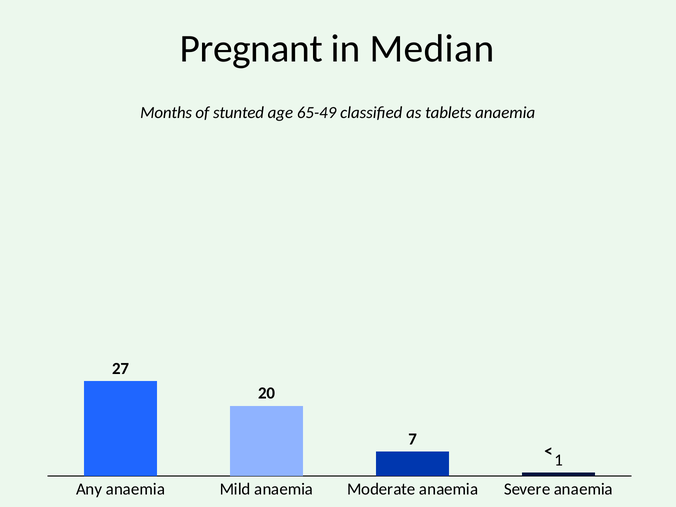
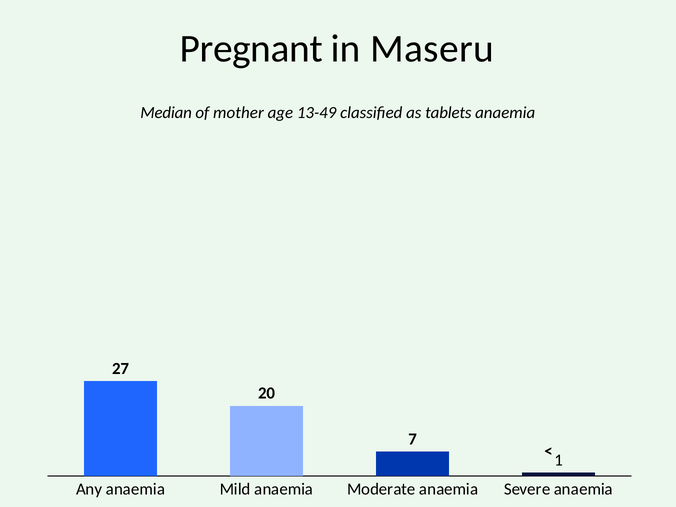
Median: Median -> Maseru (432, 49)
Months: Months -> Median (166, 113)
stunted: stunted -> mother (238, 113)
65-49: 65-49 -> 13-49 (317, 113)
